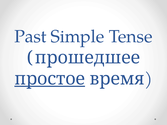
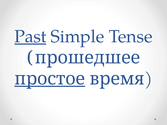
Past underline: none -> present (30, 37)
